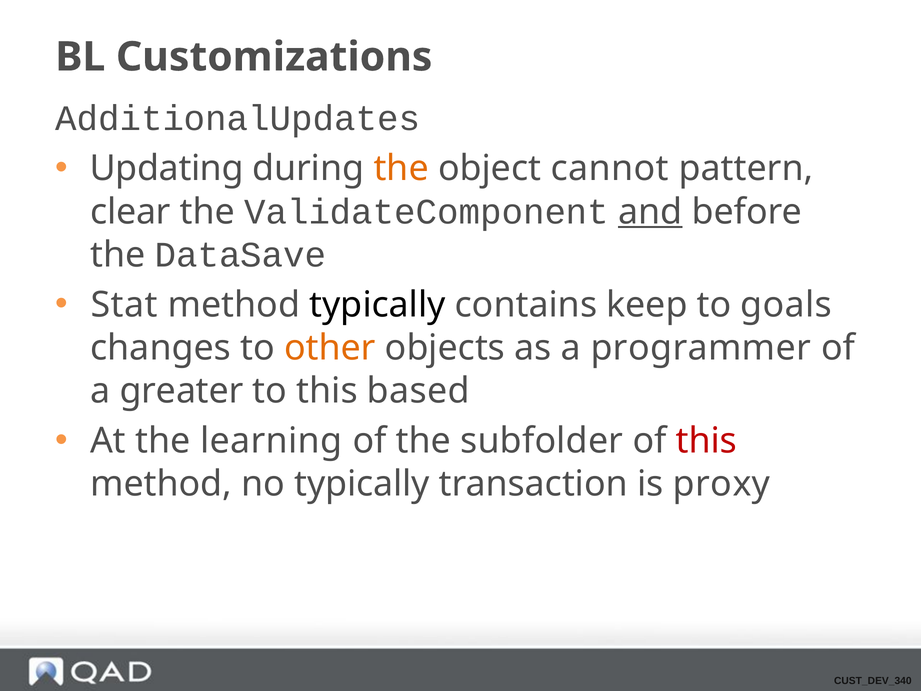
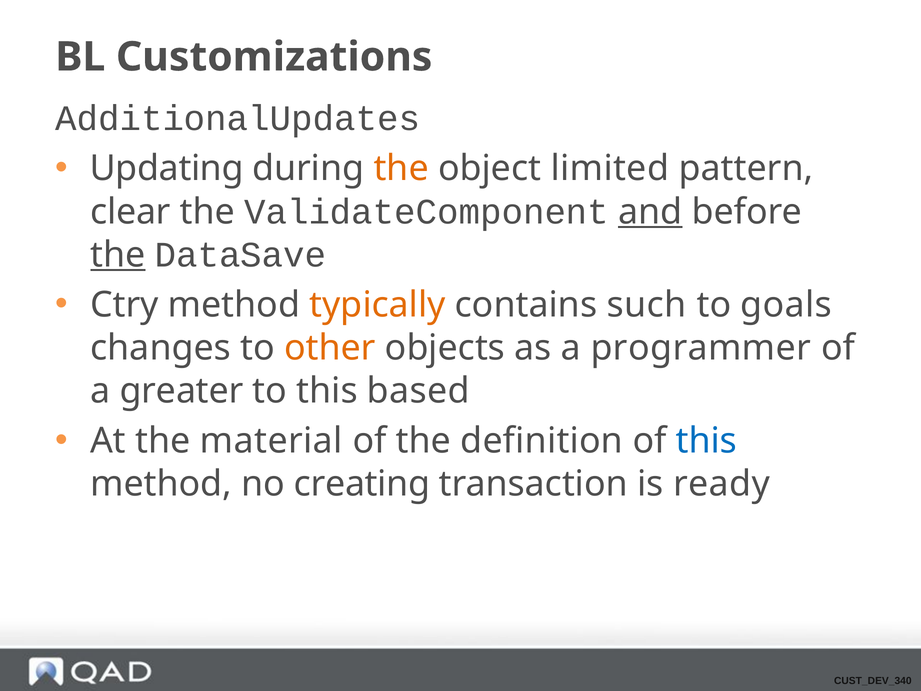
cannot: cannot -> limited (610, 169)
the underline: none -> present (118, 255)
Stat: Stat -> Ctry (124, 305)
typically colour: black -> orange (378, 305)
keep: keep -> such (647, 305)
learning: learning -> material (271, 441)
subfolder: subfolder -> definition (542, 441)
this colour: red -> blue (706, 441)
no typically: typically -> creating (362, 484)
proxy: proxy -> ready (722, 484)
